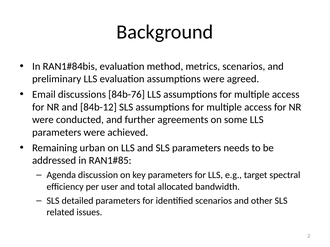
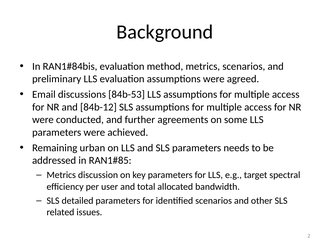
84b-76: 84b-76 -> 84b-53 (127, 95)
Agenda: Agenda -> Metrics (61, 175)
